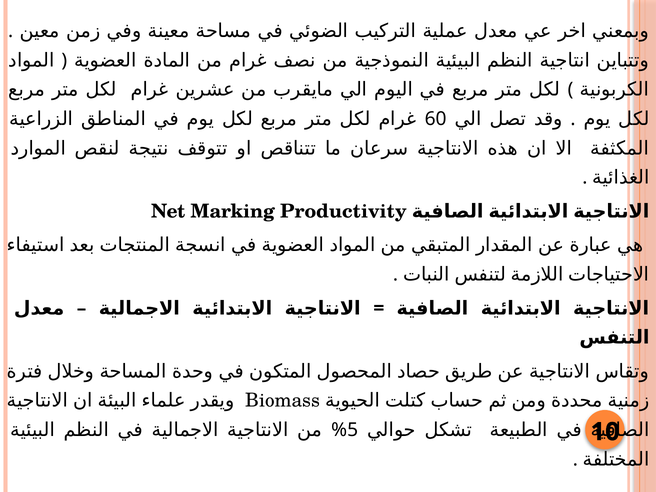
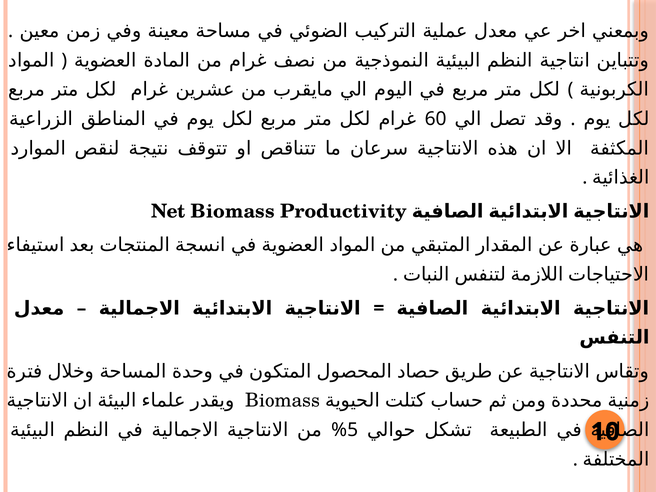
Net Marking: Marking -> Biomass (233, 211)
